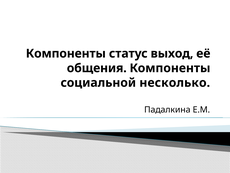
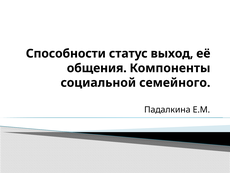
Компоненты: Компоненты -> Способности (66, 53)
несколько: несколько -> семейного (175, 83)
